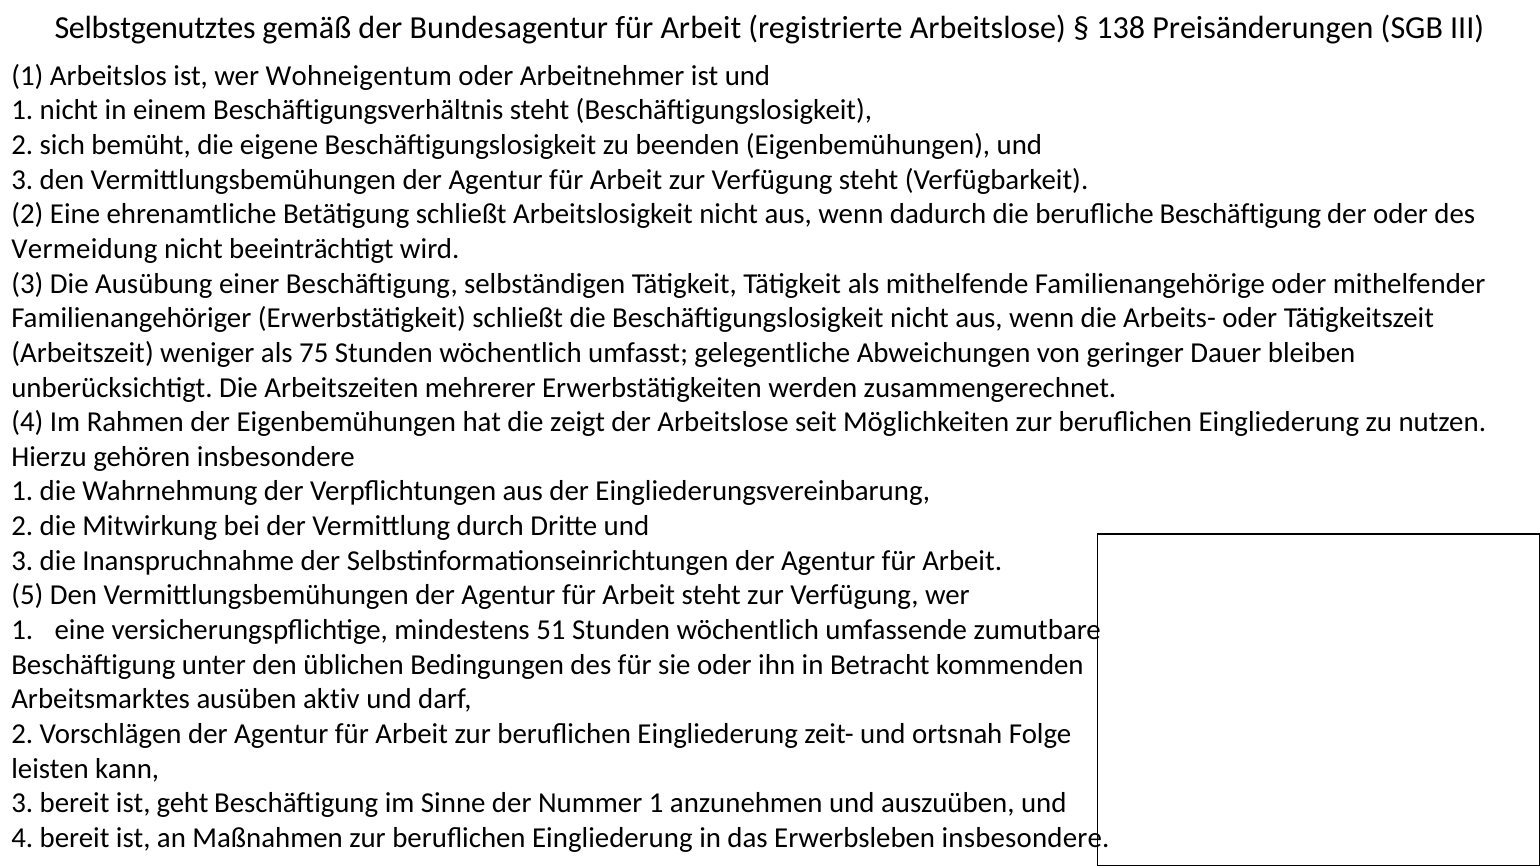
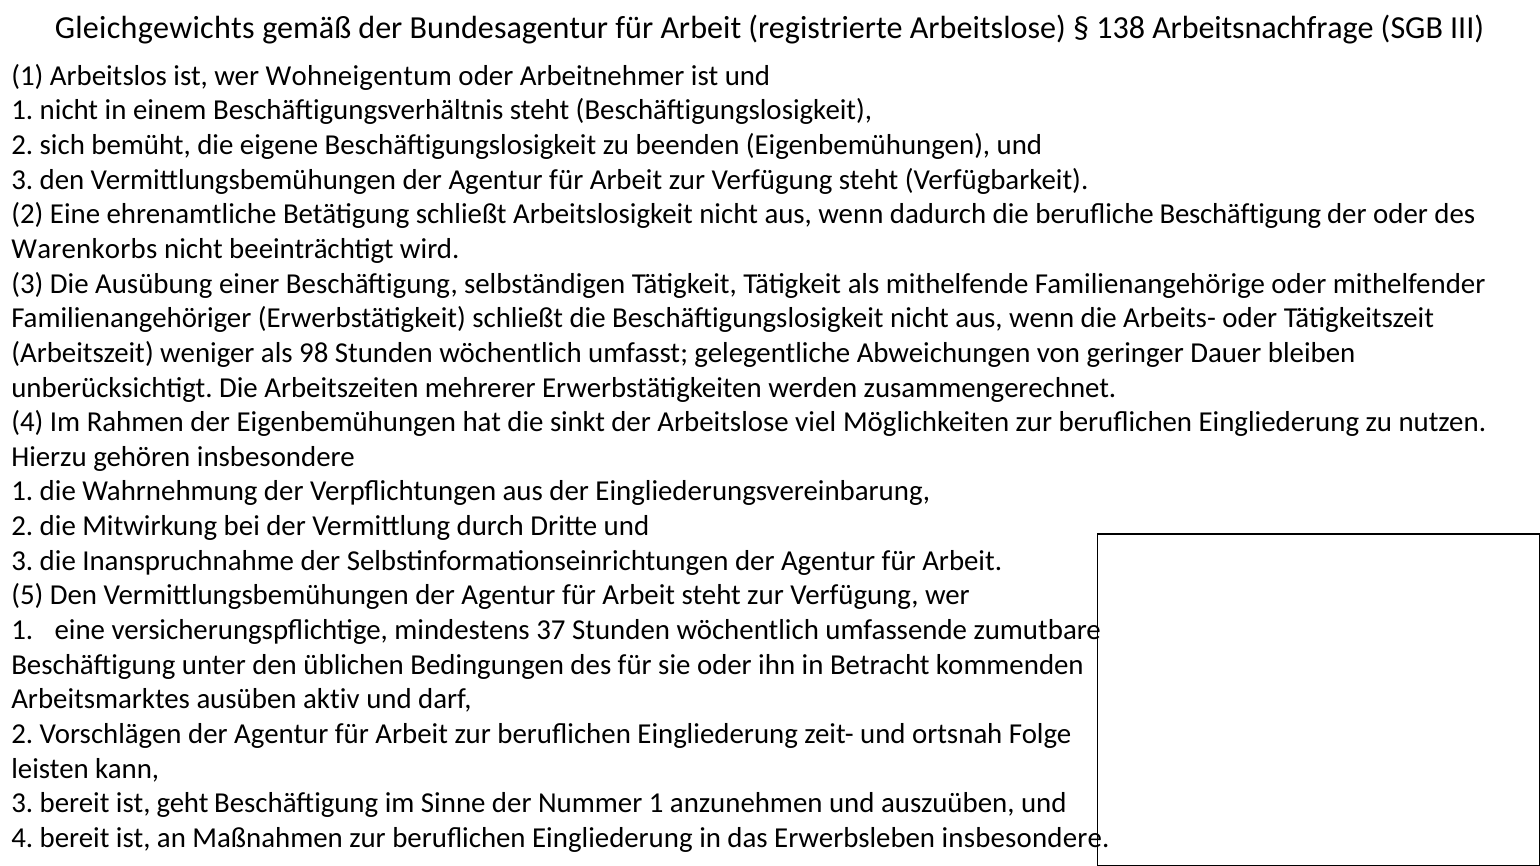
Selbstgenutztes: Selbstgenutztes -> Gleichgewichts (155, 28)
Preisänderungen: Preisänderungen -> Arbeitsnachfrage (1263, 28)
Vermeidung: Vermeidung -> Warenkorbs (84, 249)
75: 75 -> 98 (314, 353)
zeigt: zeigt -> sinkt (578, 422)
seit: seit -> viel (816, 422)
51: 51 -> 37 (551, 630)
